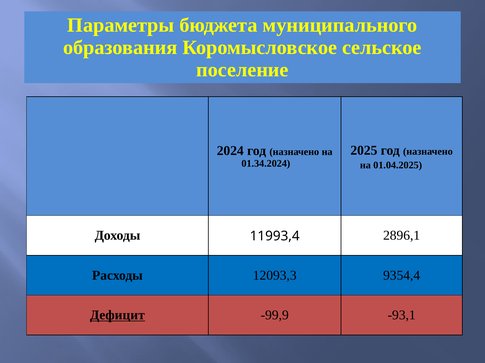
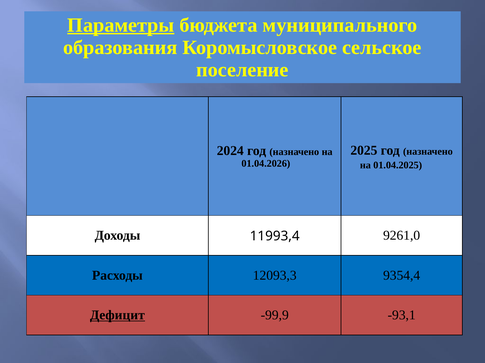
Параметры underline: none -> present (121, 25)
01.34.2024: 01.34.2024 -> 01.04.2026 (266, 164)
2896,1: 2896,1 -> 9261,0 (402, 236)
